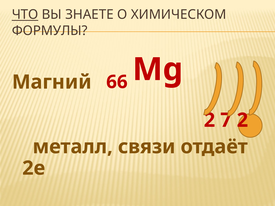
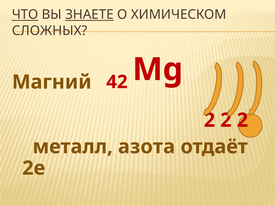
ЗНАЕТЕ underline: none -> present (89, 15)
ФОРМУЛЫ: ФОРМУЛЫ -> СЛОЖНЫХ (50, 31)
66: 66 -> 42 (117, 82)
7: 7 -> 2 (226, 120)
связи: связи -> азота (147, 147)
